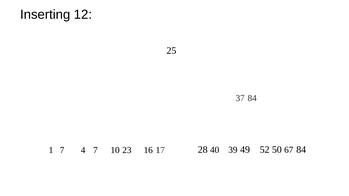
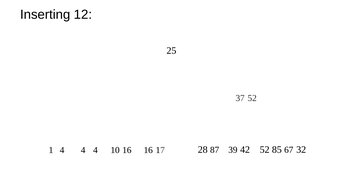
37 84: 84 -> 52 (252, 98)
40: 40 -> 87 (215, 150)
49: 49 -> 42 (245, 150)
50: 50 -> 85 (277, 150)
67 84: 84 -> 32 (301, 150)
1 7: 7 -> 4 (62, 150)
7: 7 -> 4 (95, 150)
10 23: 23 -> 16 (127, 150)
